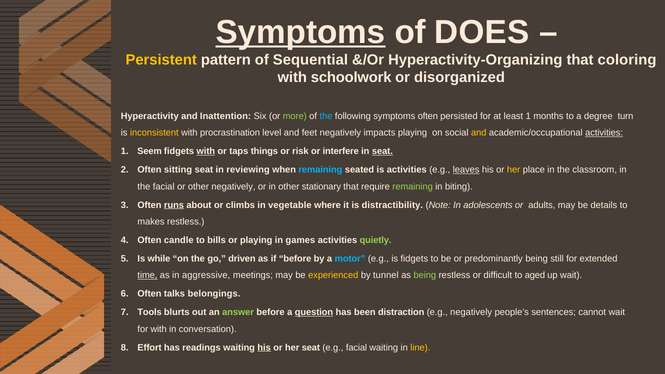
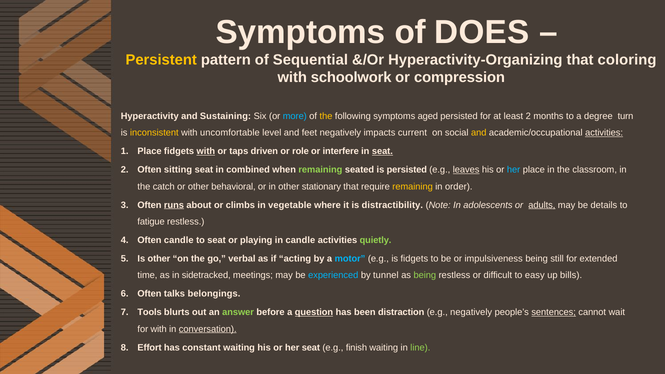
Symptoms underline: present -> none (300, 32)
disorganized: disorganized -> compression (460, 78)
Inattention: Inattention -> Sustaining (226, 116)
more colour: light green -> light blue (295, 116)
the colour: light blue -> yellow (326, 116)
symptoms often: often -> aged (428, 116)
least 1: 1 -> 2 (528, 116)
procrastination: procrastination -> uncomfortable (230, 133)
impacts playing: playing -> current (412, 133)
Seem: Seem -> Place (150, 151)
things: things -> driven (264, 151)
risk: risk -> role (300, 151)
reviewing: reviewing -> combined (248, 170)
remaining colour: light blue -> light green (320, 170)
is activities: activities -> persisted (407, 170)
her colour: yellow -> light blue (514, 170)
the facial: facial -> catch (164, 187)
other negatively: negatively -> behavioral (233, 187)
remaining colour: light green -> yellow (413, 187)
biting: biting -> order (459, 187)
adults underline: none -> present (542, 205)
makes: makes -> fatigue (151, 222)
to bills: bills -> seat (217, 240)
in games: games -> candle (300, 240)
Is while: while -> other (159, 259)
driven: driven -> verbal (242, 259)
if before: before -> acting (295, 259)
predominantly: predominantly -> impulsiveness (494, 259)
time underline: present -> none (147, 275)
aggressive: aggressive -> sidetracked (206, 275)
experienced colour: yellow -> light blue (333, 275)
aged: aged -> easy (535, 275)
up wait: wait -> bills (571, 275)
sentences underline: none -> present (554, 312)
conversation underline: none -> present (208, 329)
readings: readings -> constant (202, 348)
his underline: present -> none (264, 348)
e.g facial: facial -> finish (356, 348)
line colour: yellow -> light green (420, 348)
